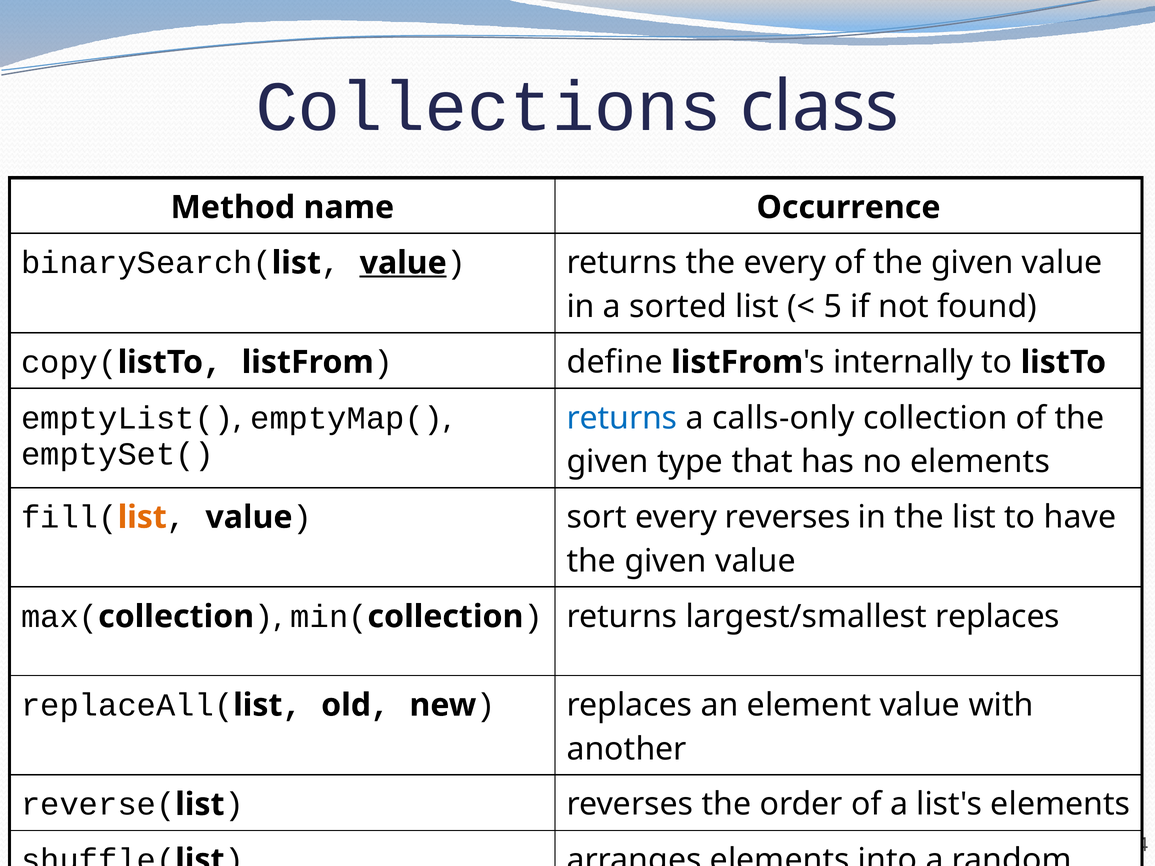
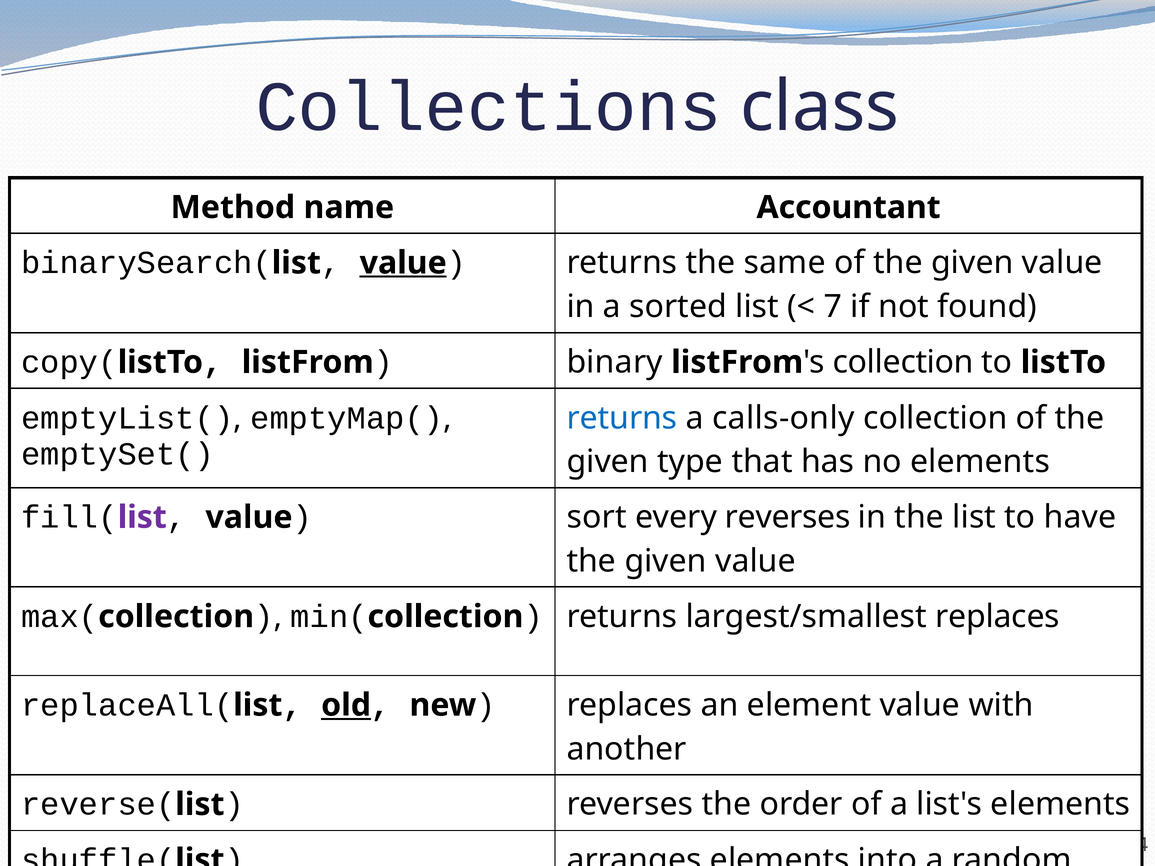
Occurrence: Occurrence -> Accountant (849, 207)
the every: every -> same (785, 263)
5: 5 -> 7 (833, 307)
define: define -> binary (615, 362)
internally: internally -> collection (903, 362)
list colour: orange -> purple (142, 517)
old underline: none -> present (346, 705)
